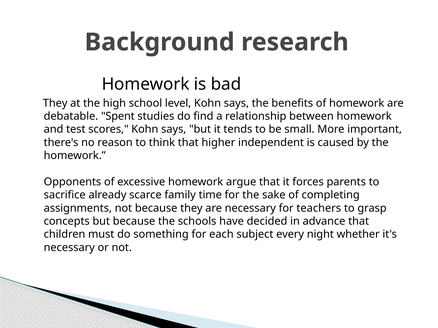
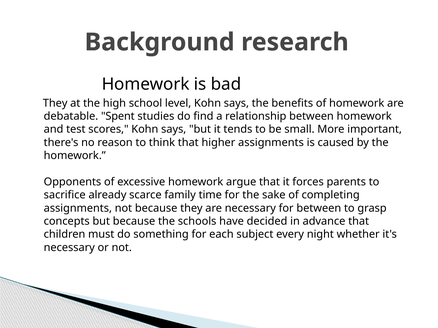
higher independent: independent -> assignments (271, 143)
for teachers: teachers -> between (319, 208)
